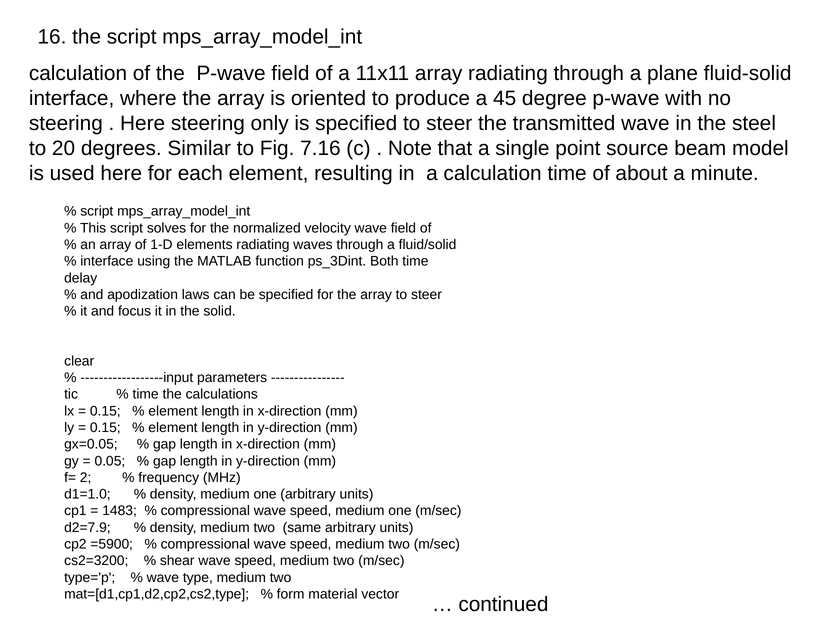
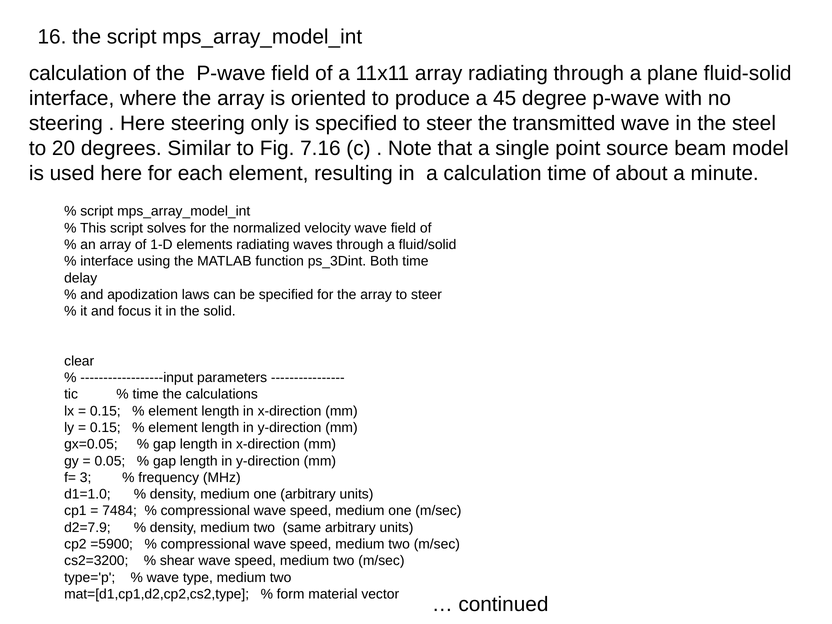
2: 2 -> 3 (86, 478)
1483: 1483 -> 7484 (120, 511)
